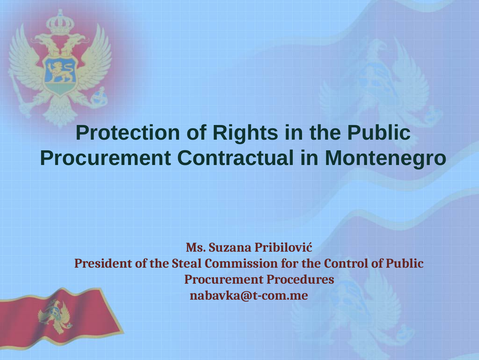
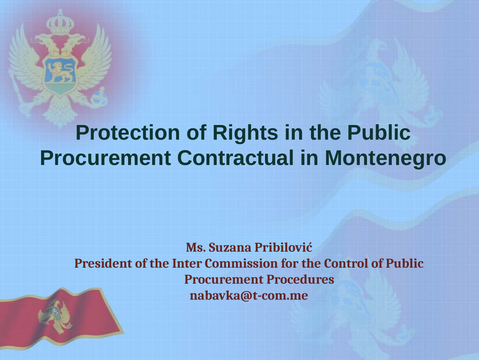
Steal: Steal -> Inter (187, 263)
